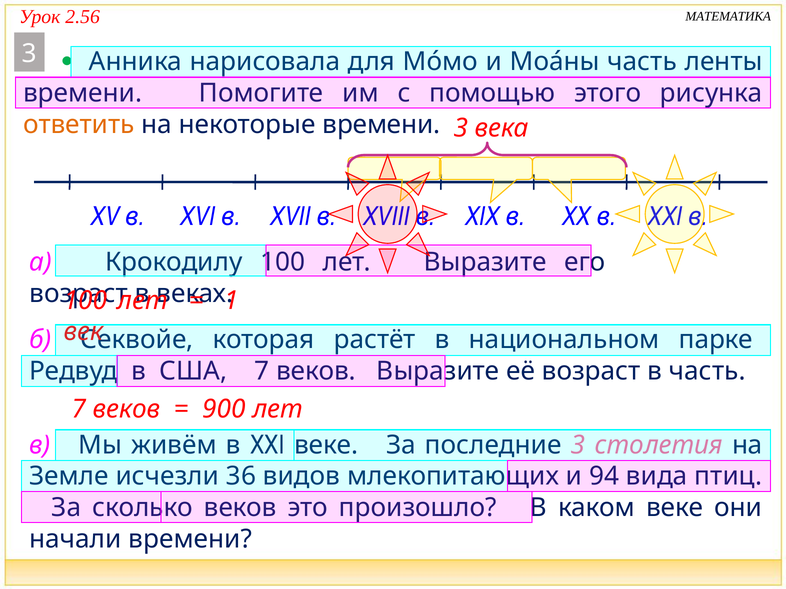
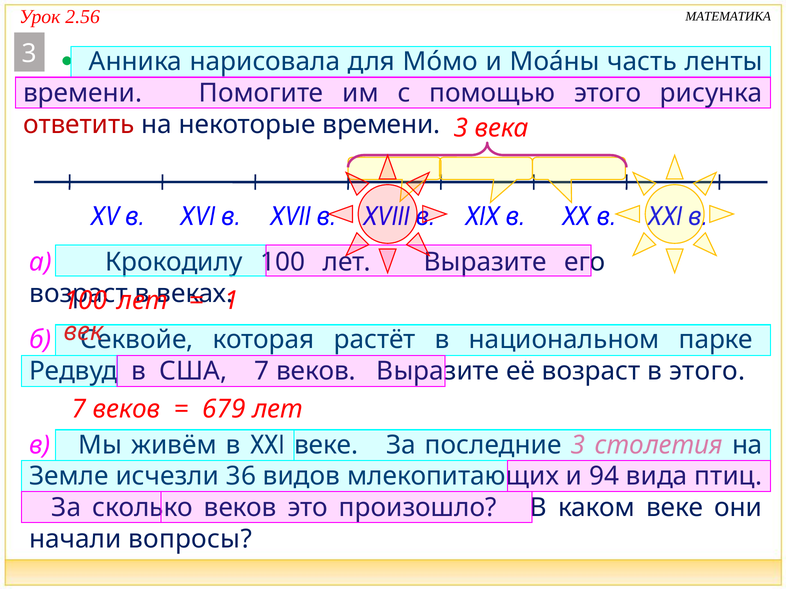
ответить colour: orange -> red (79, 125)
в часть: часть -> этого (707, 371)
900: 900 -> 679 (224, 409)
начали времени: времени -> вопросы (190, 540)
